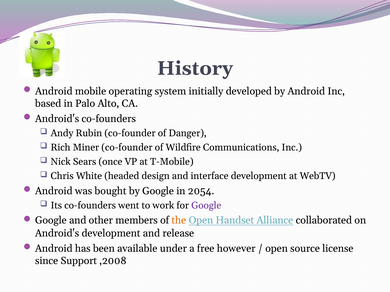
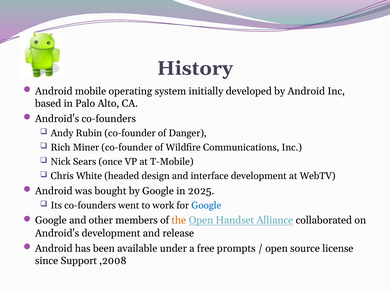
2054: 2054 -> 2025 (201, 191)
Google colour: purple -> blue (206, 206)
however: however -> prompts (236, 249)
